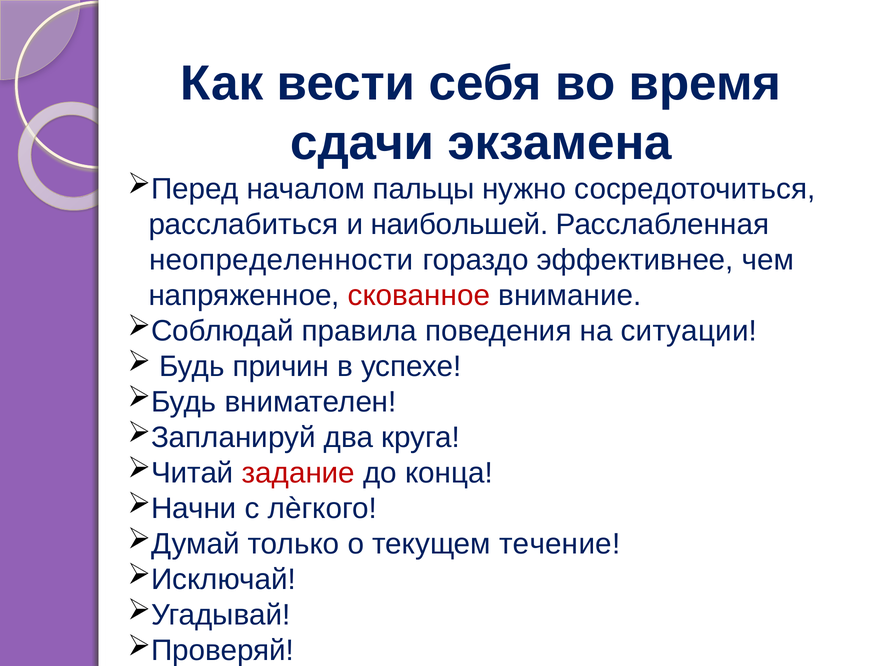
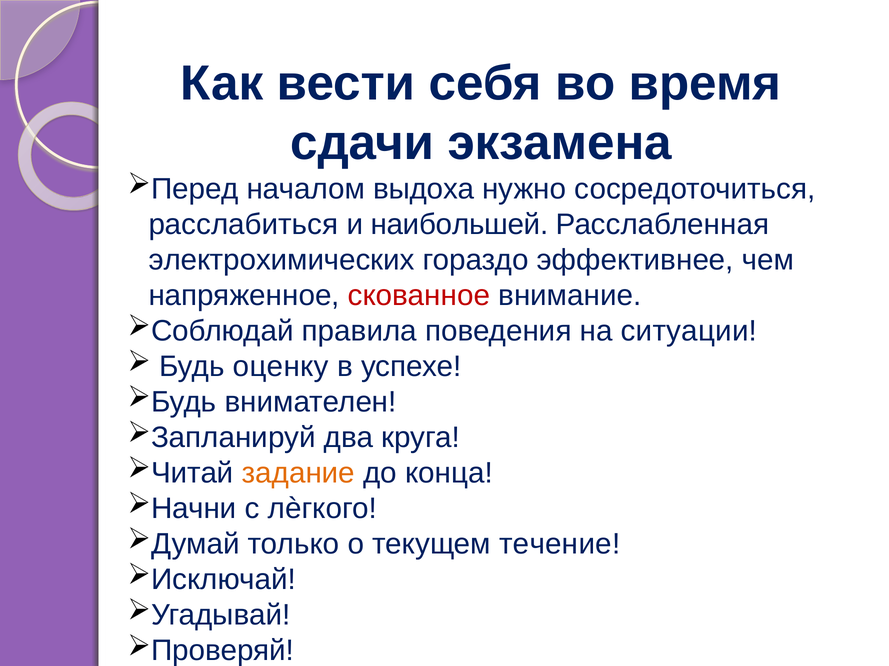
пальцы: пальцы -> выдоха (424, 189)
неопределенности: неопределенности -> электрохимических (281, 260)
причин: причин -> оценку (281, 367)
задание colour: red -> orange (298, 473)
